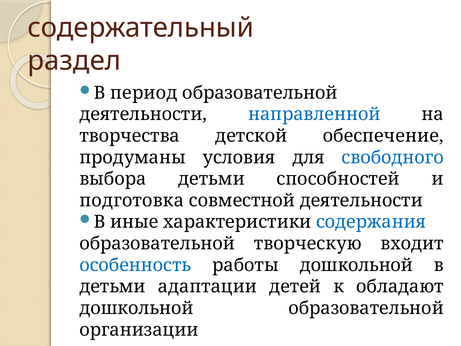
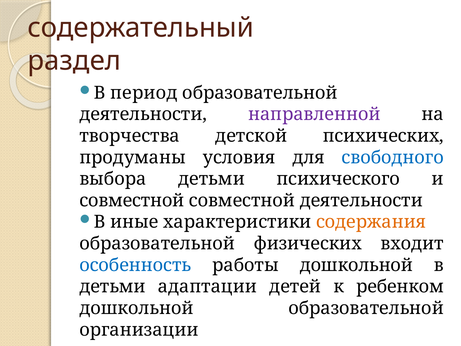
направленной colour: blue -> purple (314, 114)
обеспечение: обеспечение -> психических (383, 136)
способностей: способностей -> психического (338, 179)
подготовка: подготовка -> совместной (132, 200)
содержания colour: blue -> orange (371, 222)
творческую: творческую -> физических (308, 243)
обладают: обладают -> ребенком (400, 286)
